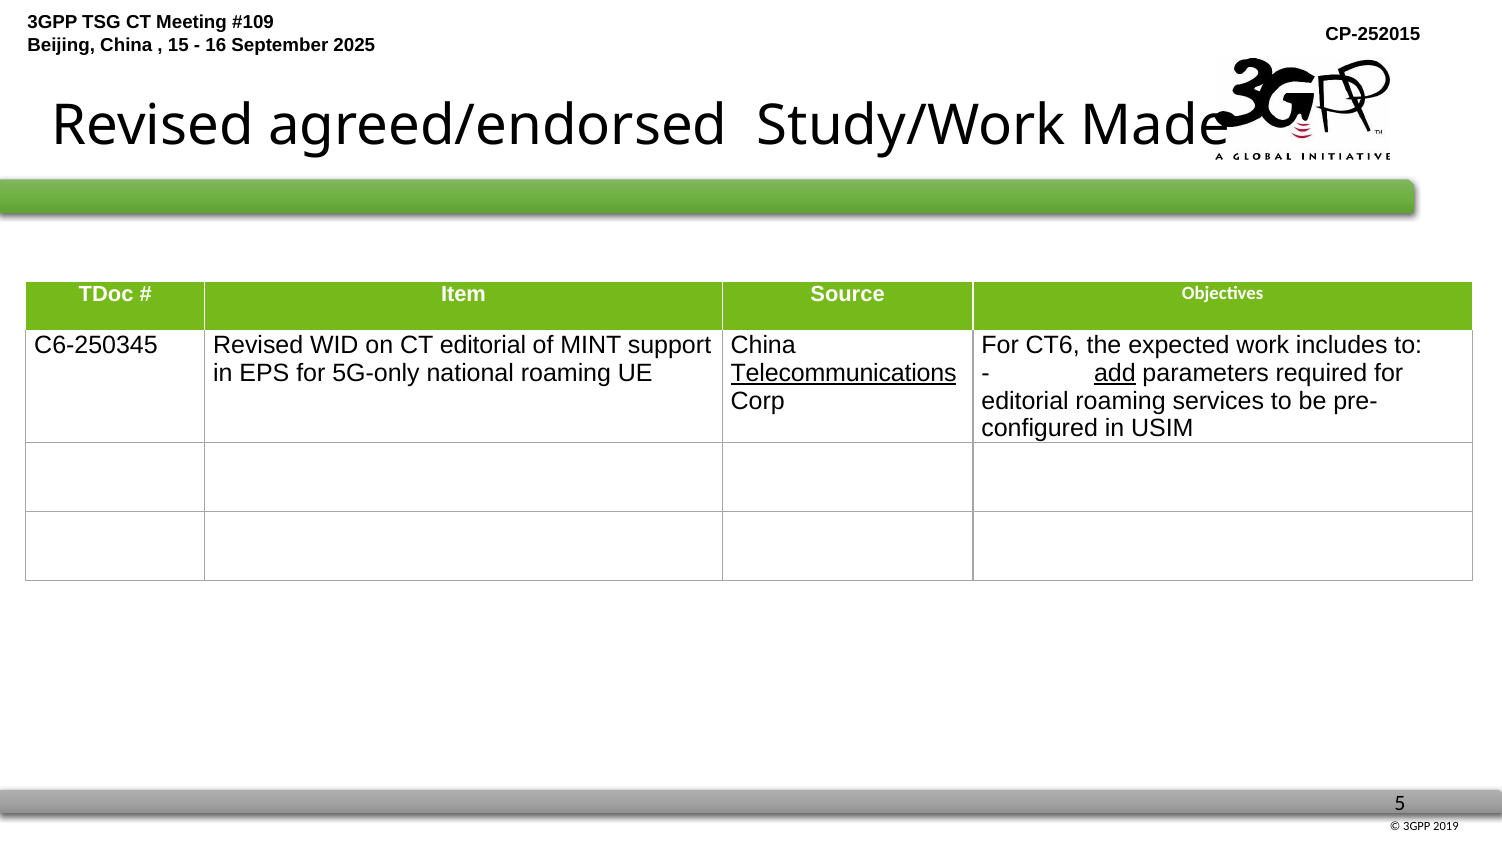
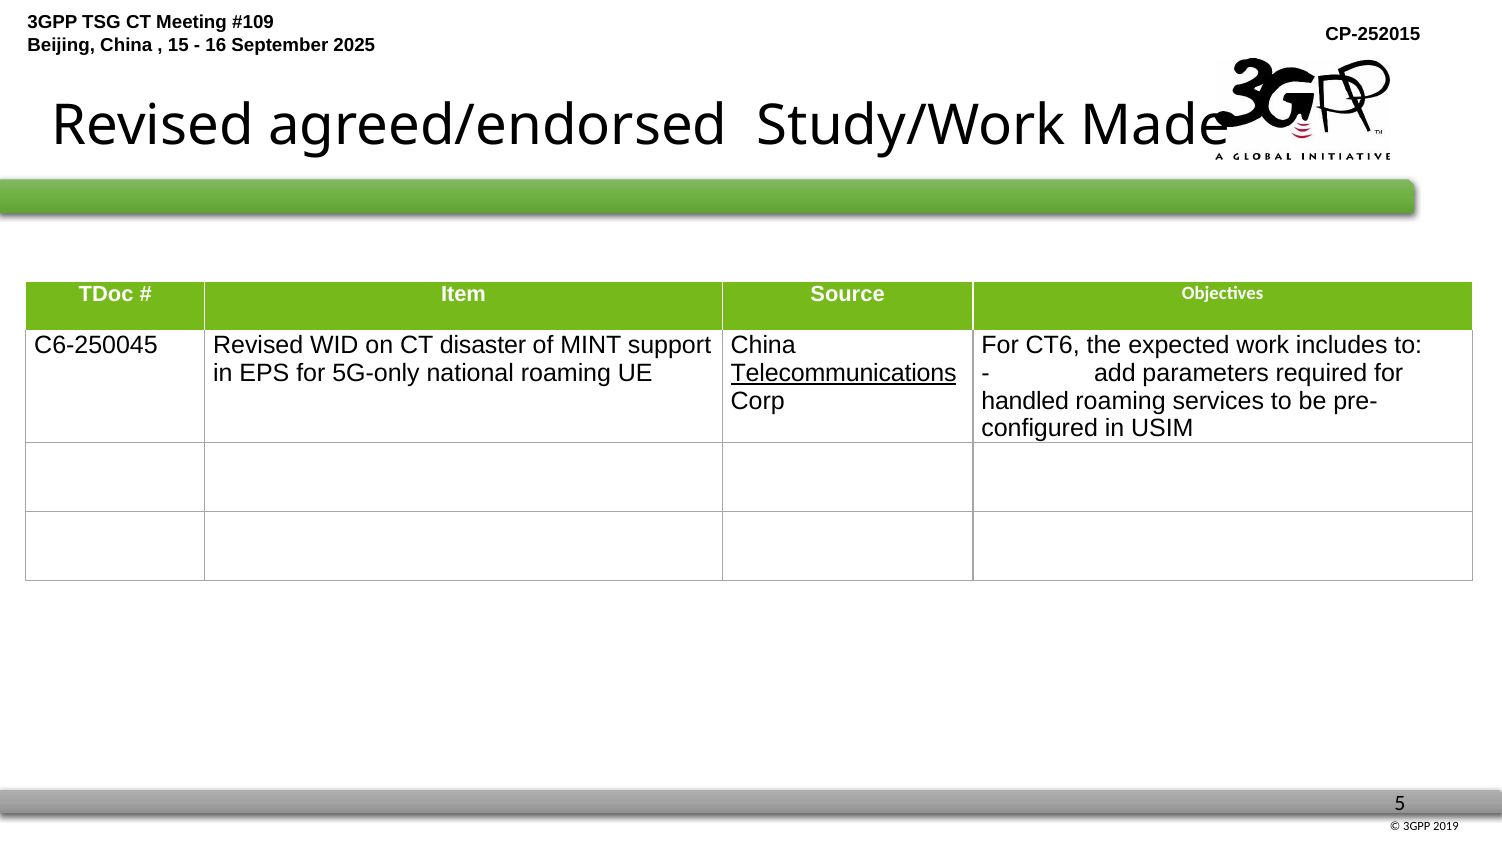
C6-250345: C6-250345 -> C6-250045 (96, 345)
CT editorial: editorial -> disaster (483, 345)
add underline: present -> none (1115, 373)
editorial: editorial -> handled (1025, 401)
